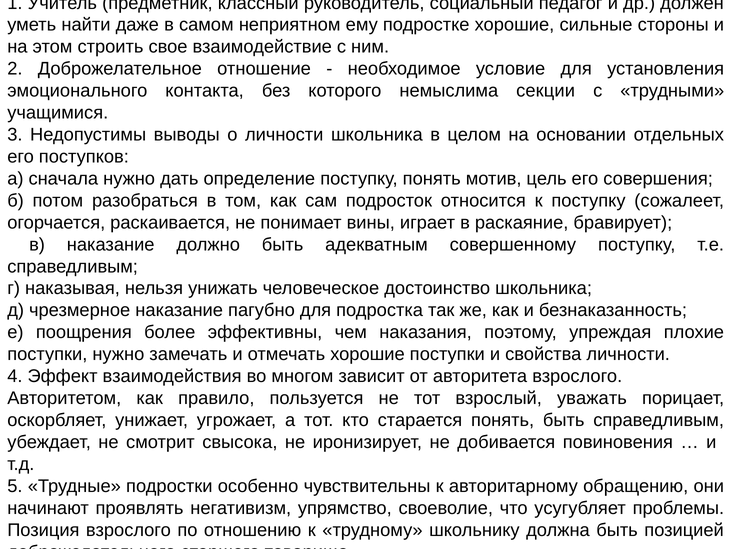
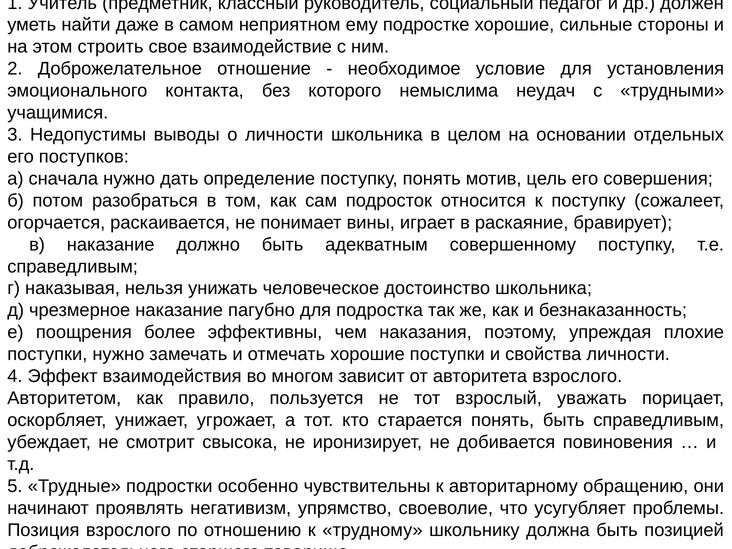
секции: секции -> неудач (546, 91)
